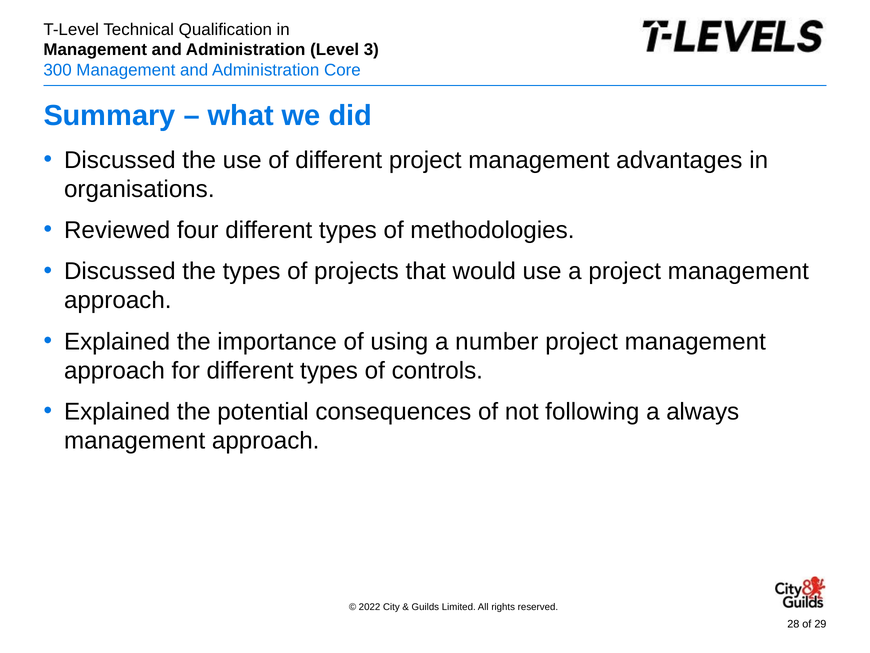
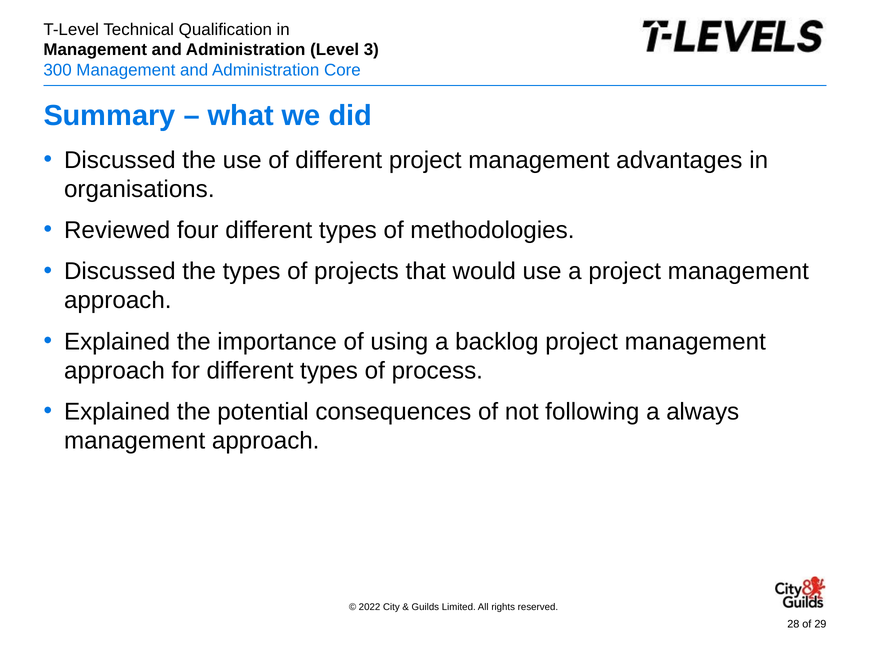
number: number -> backlog (497, 341)
controls: controls -> process (437, 370)
